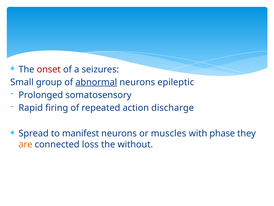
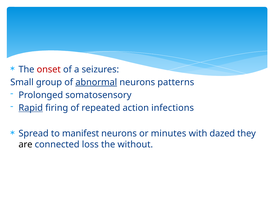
epileptic: epileptic -> patterns (176, 82)
Rapid underline: none -> present (31, 108)
discharge: discharge -> infections (173, 108)
muscles: muscles -> minutes (169, 133)
phase: phase -> dazed (222, 133)
are colour: orange -> black (25, 144)
